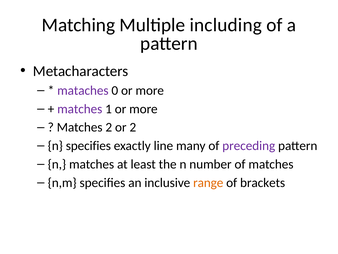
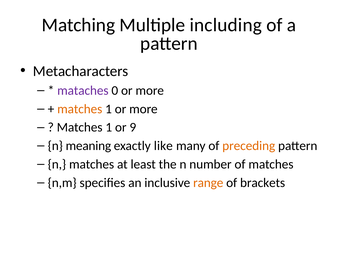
matches colour: purple -> orange (80, 109)
2: 2 -> 1 (109, 127)
or 2: 2 -> 9 (133, 127)
n specifies: specifies -> meaning (88, 146)
line: line -> like (163, 146)
preceding colour: purple -> orange (249, 146)
